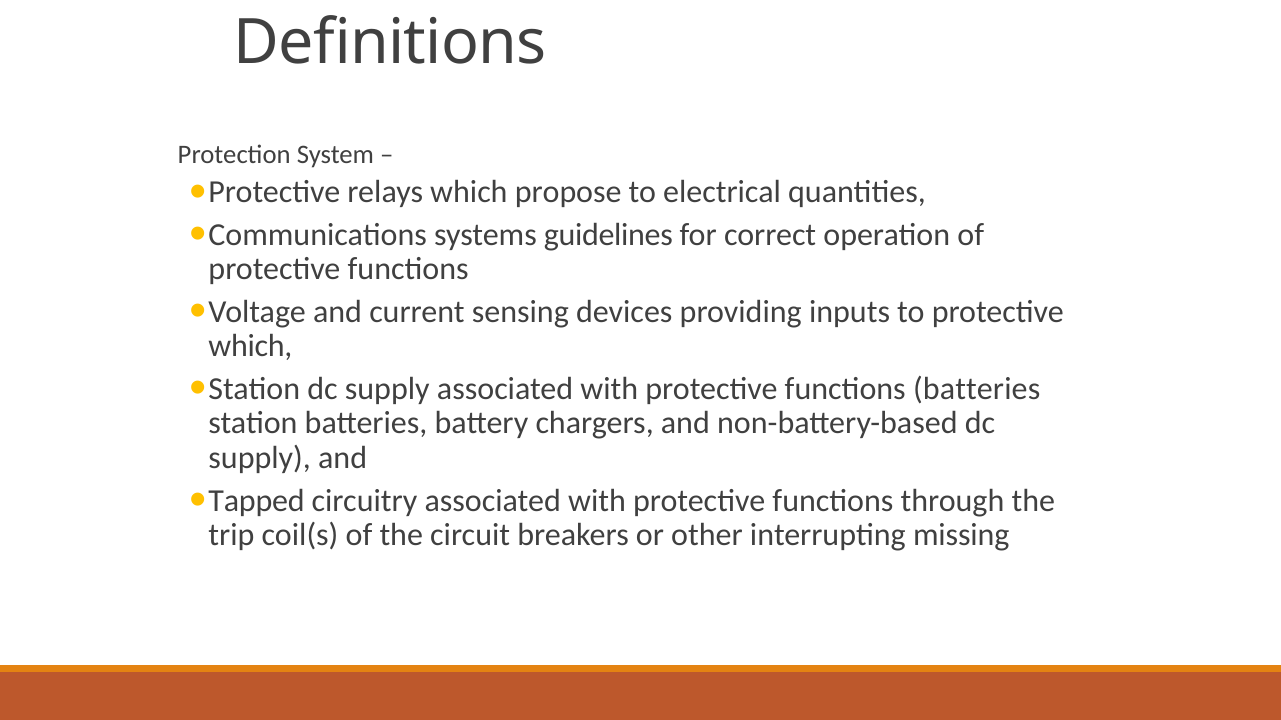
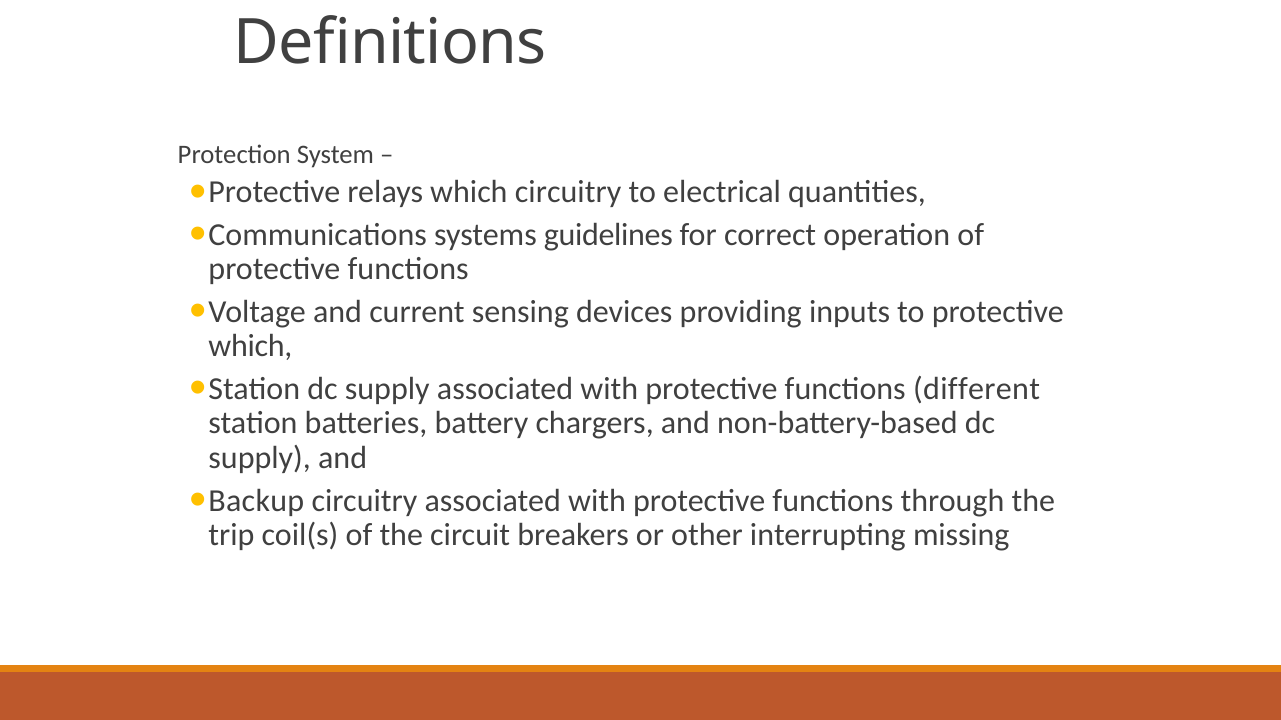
which propose: propose -> circuitry (568, 192)
functions batteries: batteries -> different (977, 389)
Tapped: Tapped -> Backup (256, 501)
